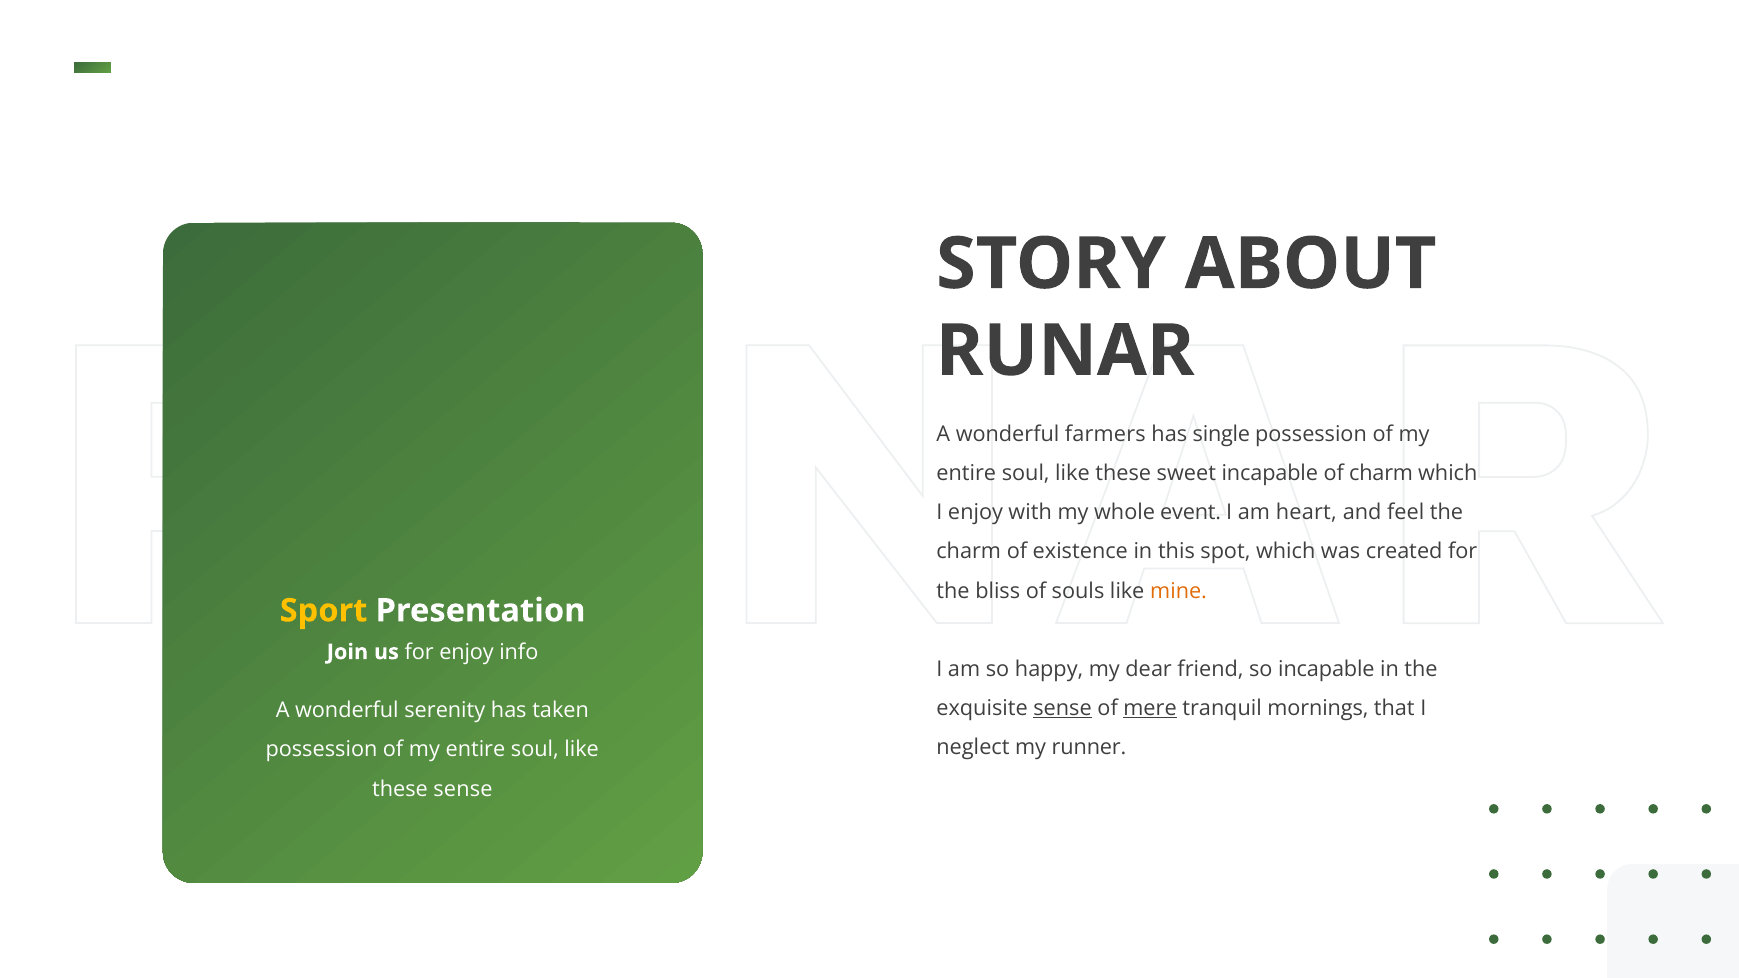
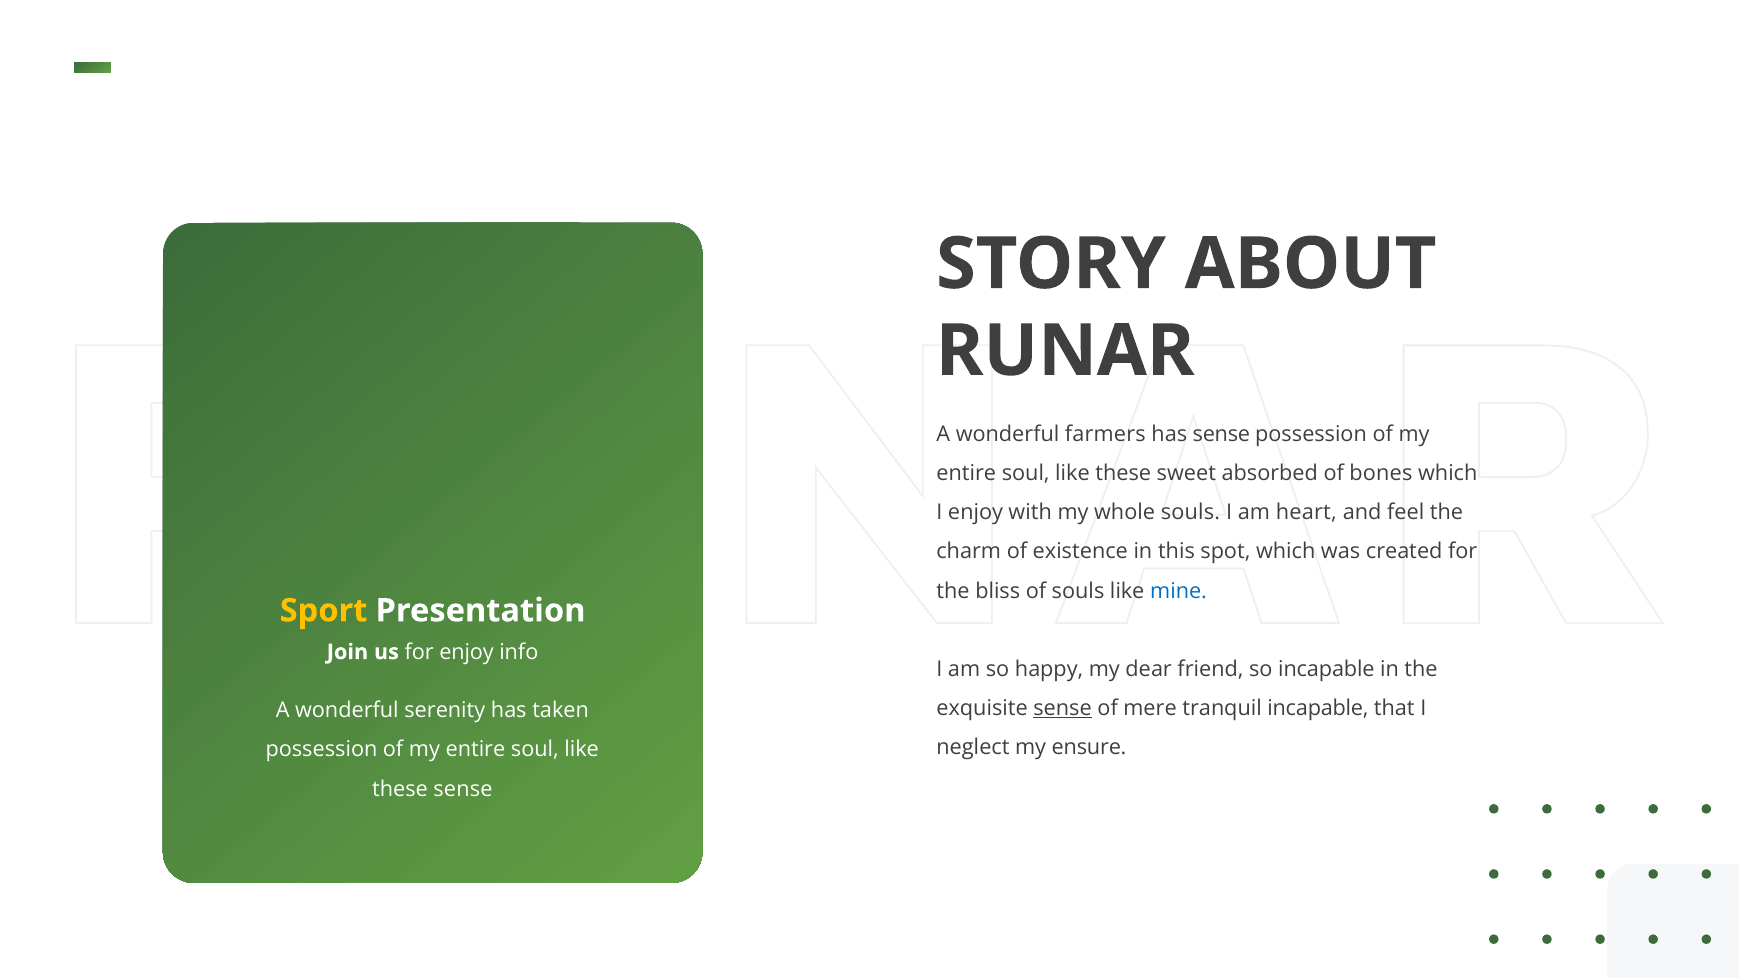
has single: single -> sense (1221, 435)
sweet incapable: incapable -> absorbed (1270, 474)
of charm: charm -> bones (1381, 474)
whole event: event -> souls (1190, 513)
mine colour: orange -> blue (1179, 591)
mere underline: present -> none (1150, 708)
tranquil mornings: mornings -> incapable (1318, 708)
runner: runner -> ensure (1089, 748)
